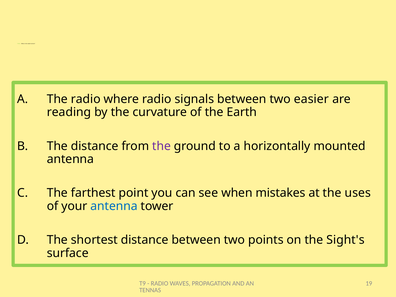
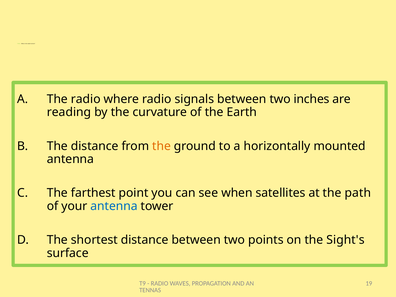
easier: easier -> inches (312, 99)
the colour: purple -> orange (162, 146)
mistakes: mistakes -> satellites (281, 193)
uses: uses -> path (358, 193)
